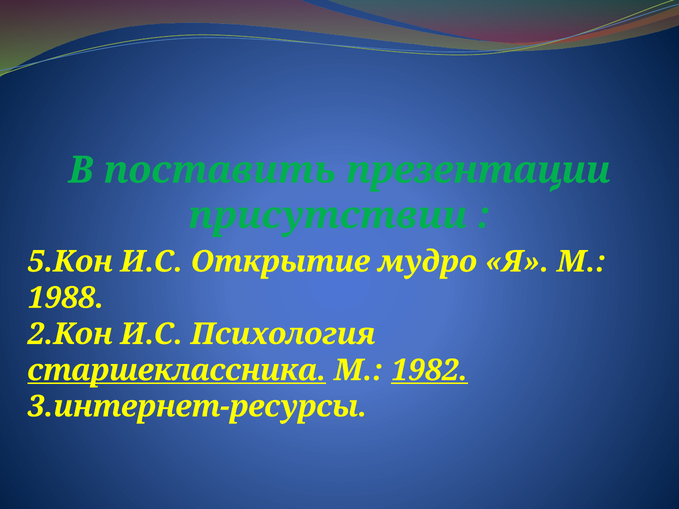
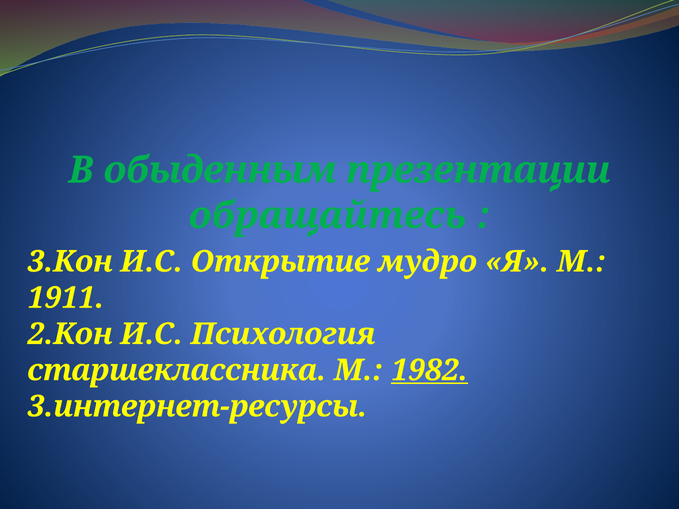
поставить: поставить -> обыденным (220, 170)
присутствии: присутствии -> обращайтесь (328, 216)
5.Кон: 5.Кон -> 3.Кон (70, 262)
1988: 1988 -> 1911 (66, 298)
старшеклассника underline: present -> none (177, 370)
